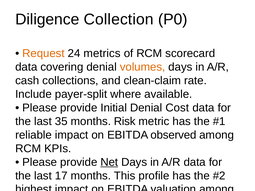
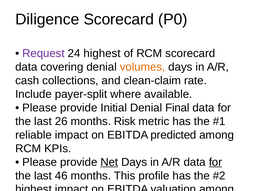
Diligence Collection: Collection -> Scorecard (119, 19)
Request colour: orange -> purple (43, 53)
24 metrics: metrics -> highest (102, 53)
Denial Cost: Cost -> Final (177, 108)
35: 35 -> 26 (61, 121)
observed: observed -> predicted (173, 135)
for underline: none -> present (215, 162)
17: 17 -> 46 (61, 176)
